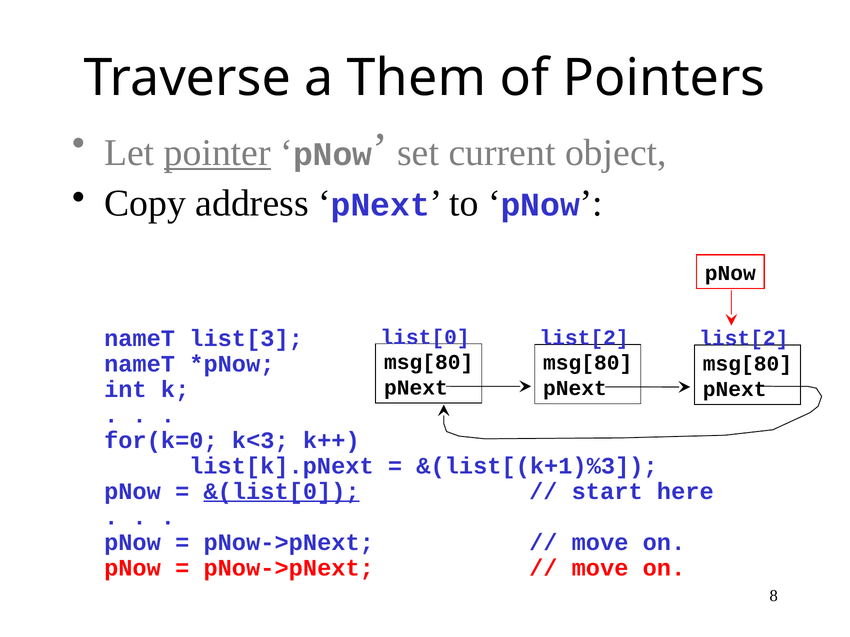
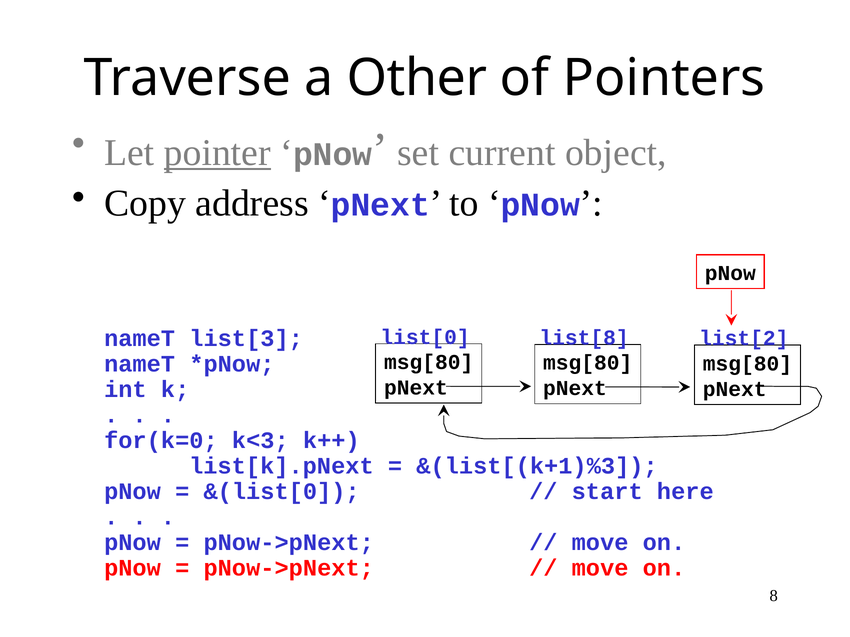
Them: Them -> Other (417, 78)
list[2: list[2 -> list[8 (584, 338)
&(list[0 underline: present -> none (282, 492)
